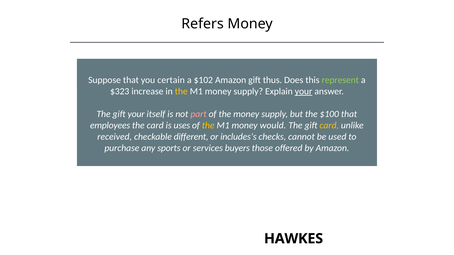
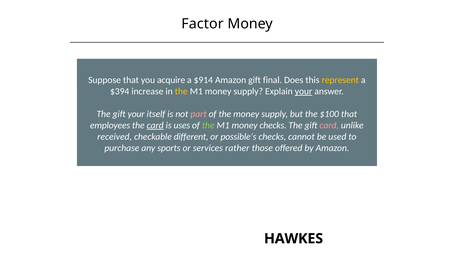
Refers: Refers -> Factor (202, 24)
certain: certain -> acquire (171, 80)
$102: $102 -> $914 (203, 80)
thus: thus -> final (272, 80)
represent colour: light green -> yellow (340, 80)
$323: $323 -> $394 (120, 91)
card underline: none -> present (155, 126)
the colour: yellow -> light green (208, 126)
money would: would -> checks (273, 126)
card colour: yellow -> pink (329, 126)
includes’s: includes’s -> possible’s (239, 137)
buyers: buyers -> rather (237, 148)
